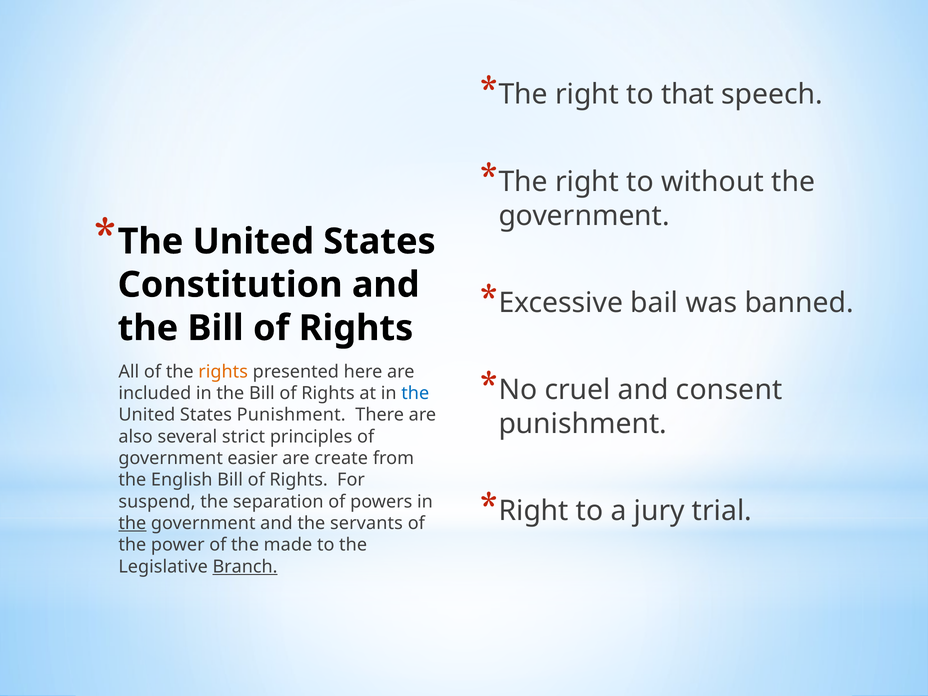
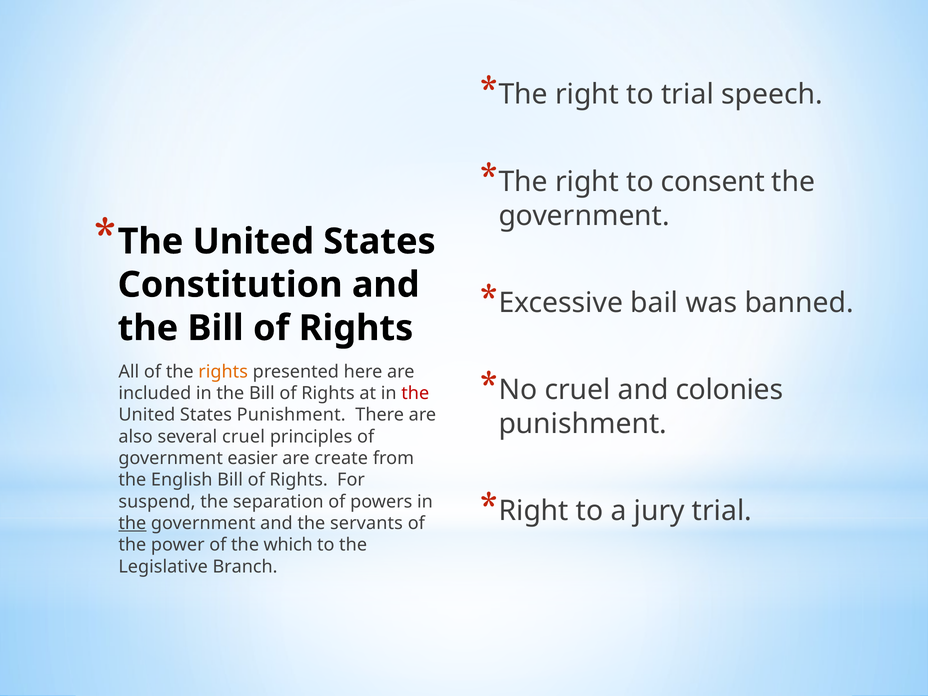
to that: that -> trial (688, 95)
without: without -> consent (713, 182)
consent: consent -> colonies (729, 390)
the colour: blue -> red (415, 393)
several strict: strict -> cruel (244, 437)
made: made -> which (288, 545)
Branch underline: present -> none (245, 567)
